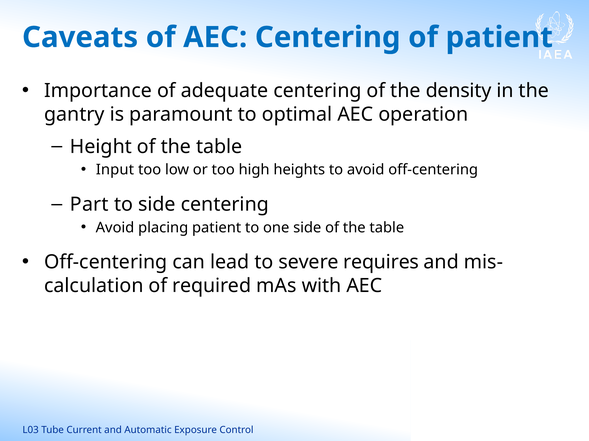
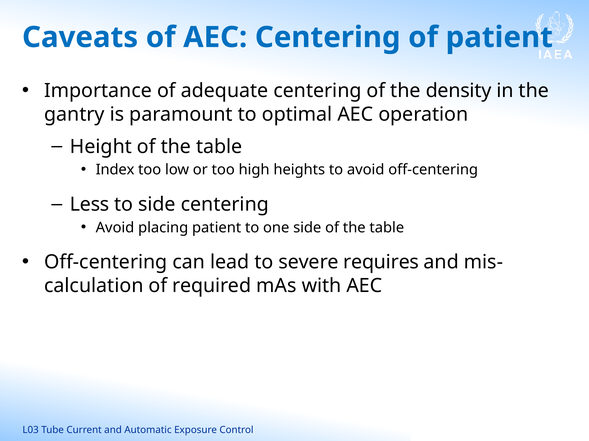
Input: Input -> Index (115, 170)
Part: Part -> Less (90, 205)
